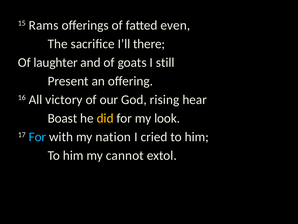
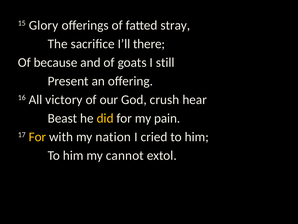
Rams: Rams -> Glory (44, 25)
even: even -> stray (175, 25)
laughter: laughter -> because (56, 62)
rising: rising -> crush (165, 99)
Boast: Boast -> Beast (62, 118)
look: look -> pain (167, 118)
For colour: light blue -> yellow (37, 137)
